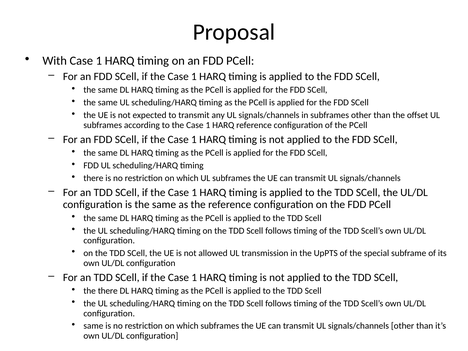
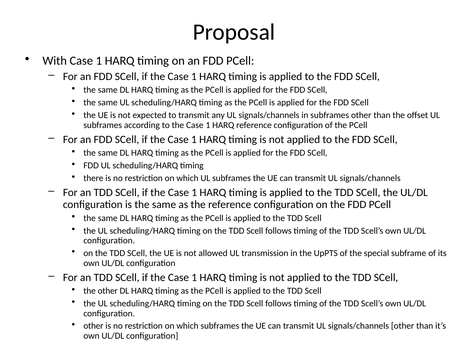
the there: there -> other (108, 291)
same: same -> other (93, 326)
